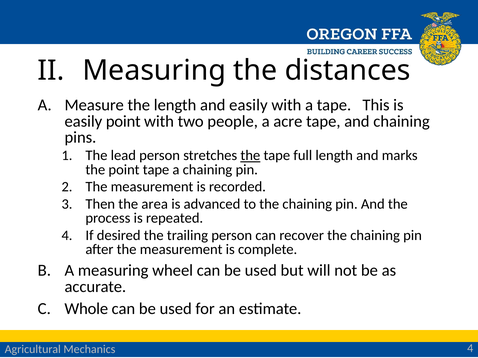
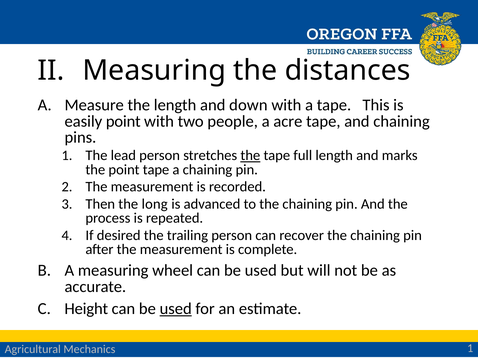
and easily: easily -> down (248, 105)
area: area -> long (155, 204)
Whole: Whole -> Height (86, 309)
used underline: none -> present (176, 309)
Mechanics 4: 4 -> 1 (470, 349)
